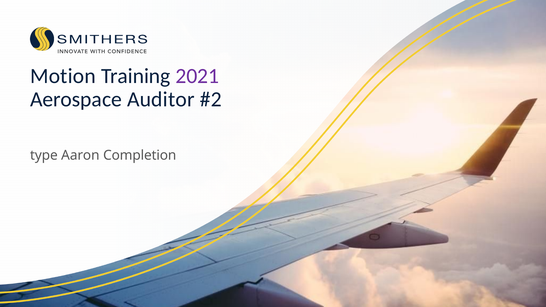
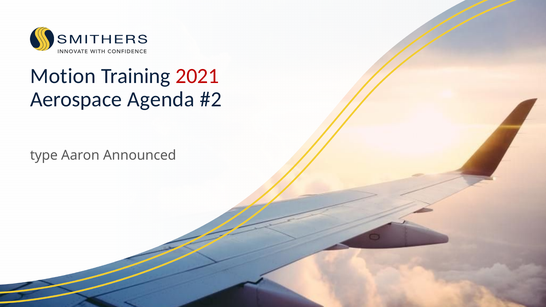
2021 colour: purple -> red (197, 76)
Auditor: Auditor -> Agenda (161, 99)
Completion: Completion -> Announced (140, 155)
